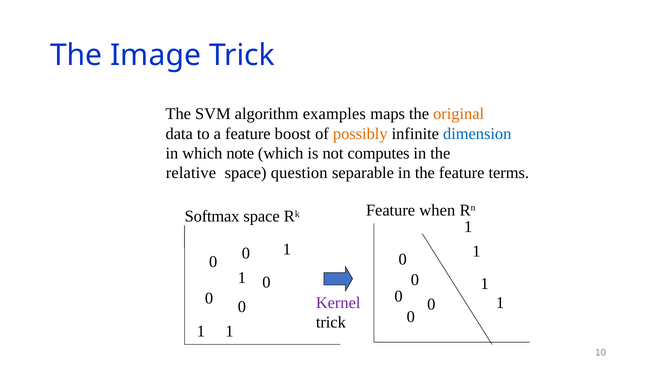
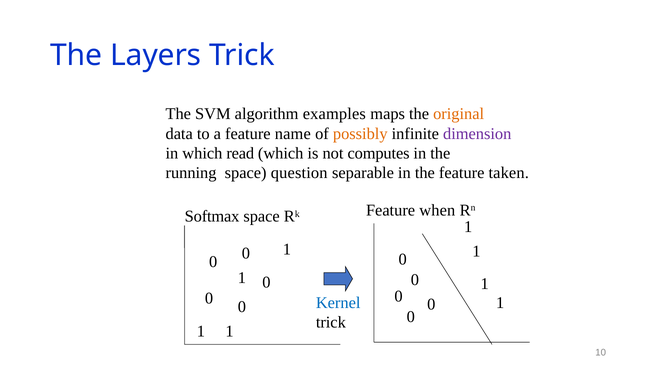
Image: Image -> Layers (156, 55)
boost: boost -> name (293, 134)
dimension colour: blue -> purple (477, 134)
note: note -> read (240, 153)
relative: relative -> running (191, 173)
terms: terms -> taken (509, 173)
Kernel colour: purple -> blue (338, 303)
